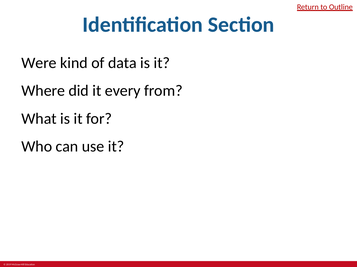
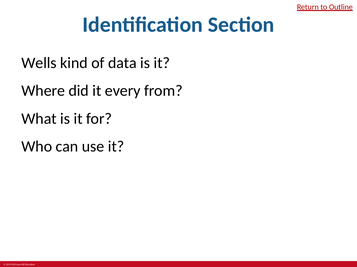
Were: Were -> Wells (39, 63)
